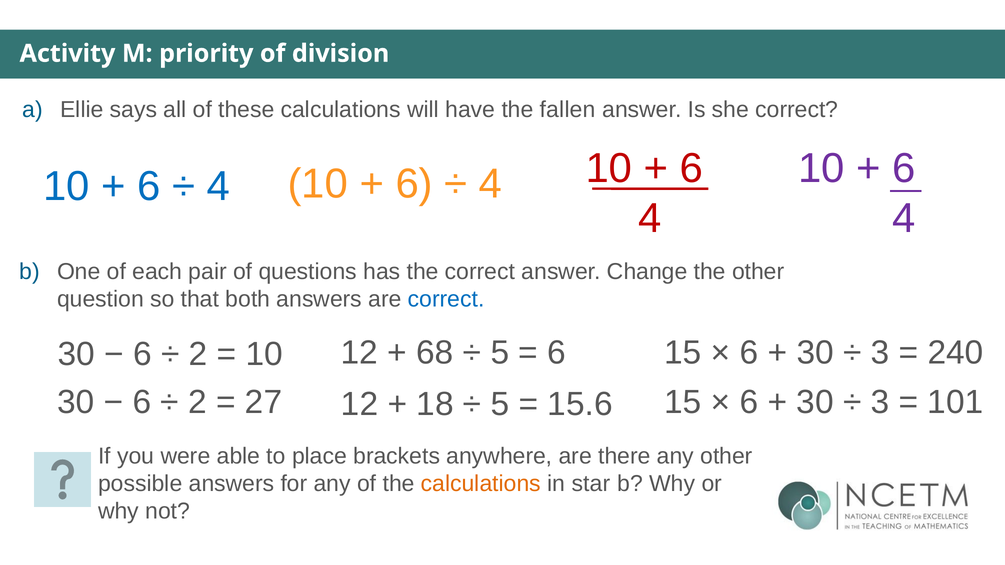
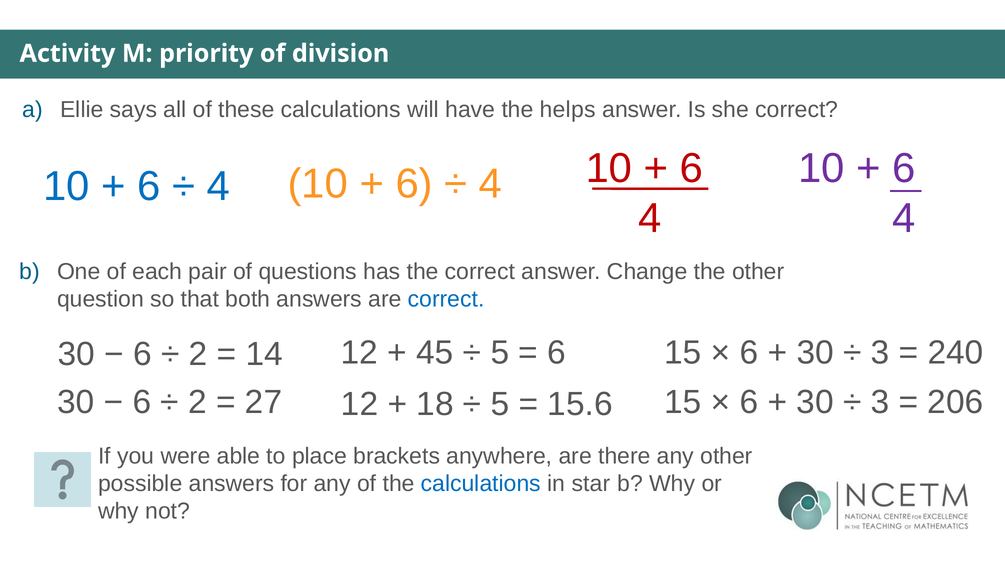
fallen: fallen -> helps (568, 110)
68: 68 -> 45 (435, 353)
10: 10 -> 14 (264, 354)
101: 101 -> 206 (955, 402)
calculations colour: orange -> blue (481, 484)
